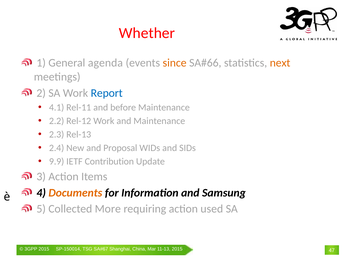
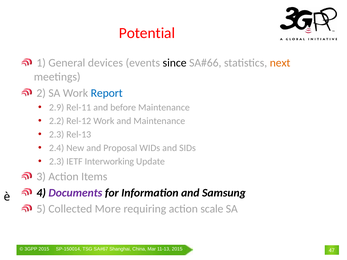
Whether: Whether -> Potential (147, 33)
agenda: agenda -> devices (105, 63)
since colour: orange -> black (175, 63)
4.1: 4.1 -> 2.9 (57, 108)
9.9: 9.9 -> 2.3 (57, 162)
Contribution: Contribution -> Interworking (109, 162)
Documents colour: orange -> purple (75, 193)
used: used -> scale (212, 209)
